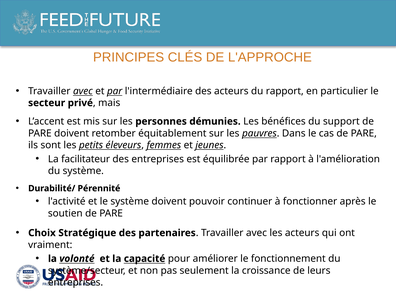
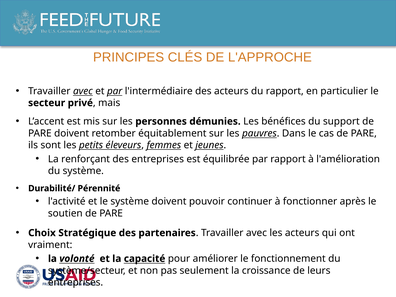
facilitateur: facilitateur -> renforçant (86, 159)
